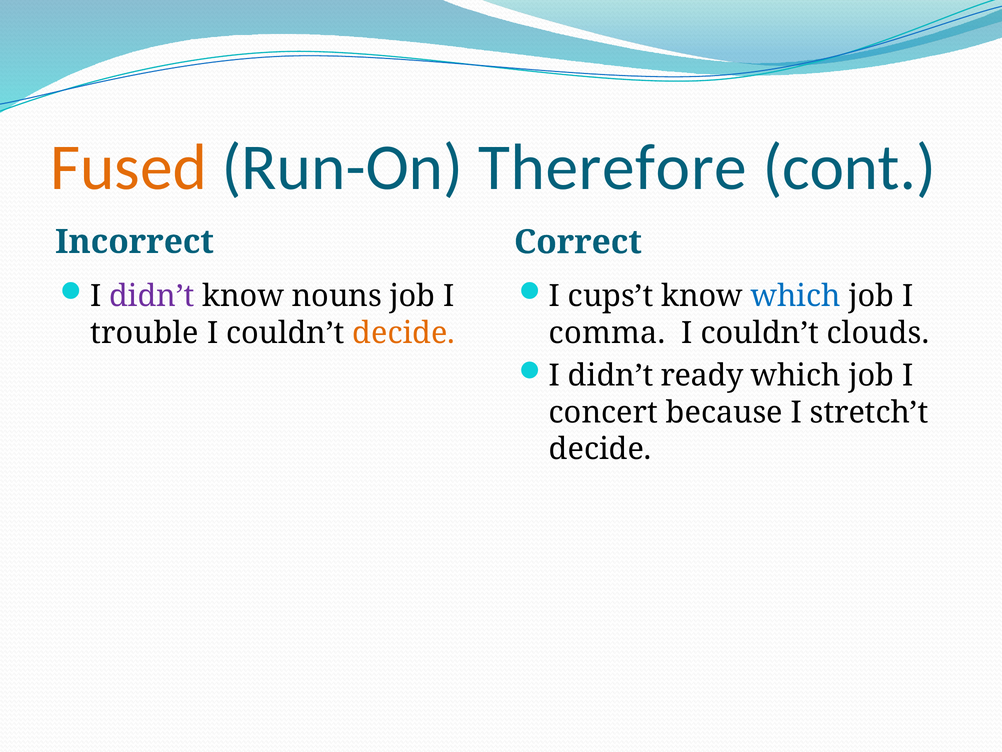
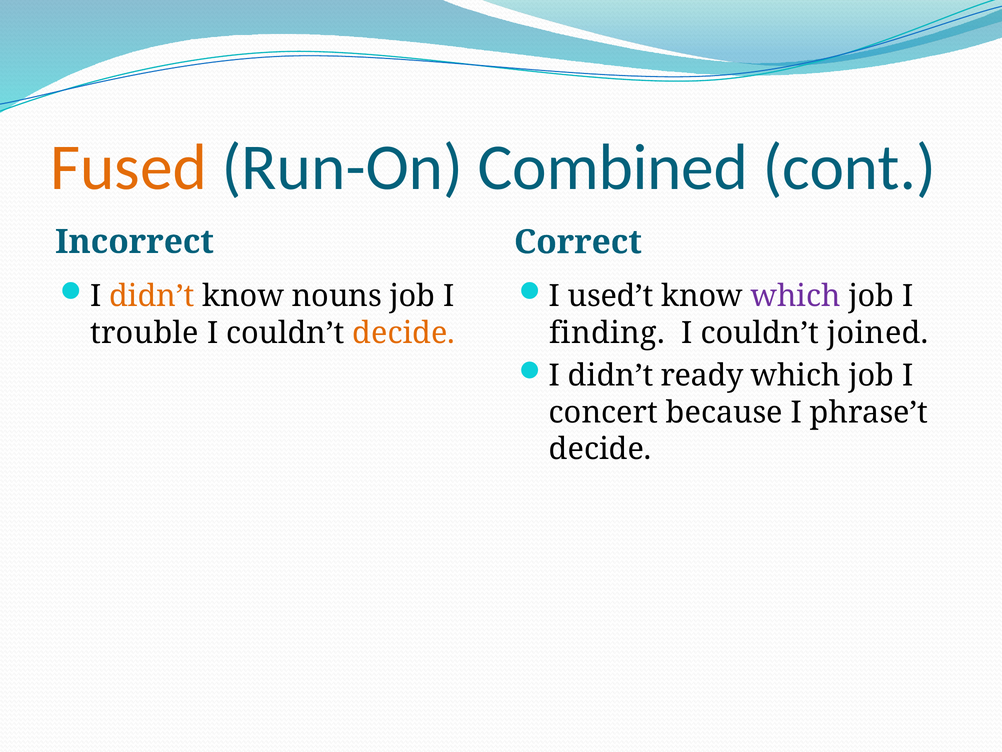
Therefore: Therefore -> Combined (613, 168)
didn’t colour: purple -> orange (152, 296)
cups’t: cups’t -> used’t (611, 296)
which colour: blue -> purple (796, 296)
comma: comma -> finding (607, 333)
clouds: clouds -> joined (878, 333)
stretch’t: stretch’t -> phrase’t (869, 412)
